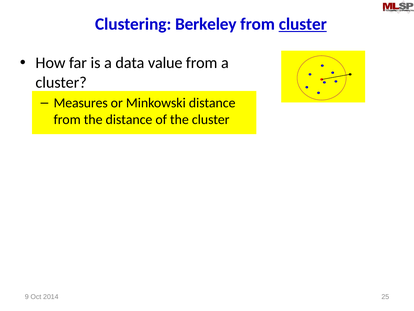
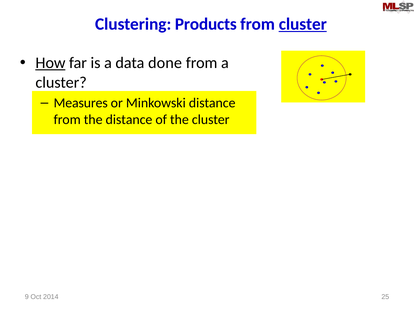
Berkeley: Berkeley -> Products (206, 24)
How underline: none -> present (50, 63)
value: value -> done (165, 63)
